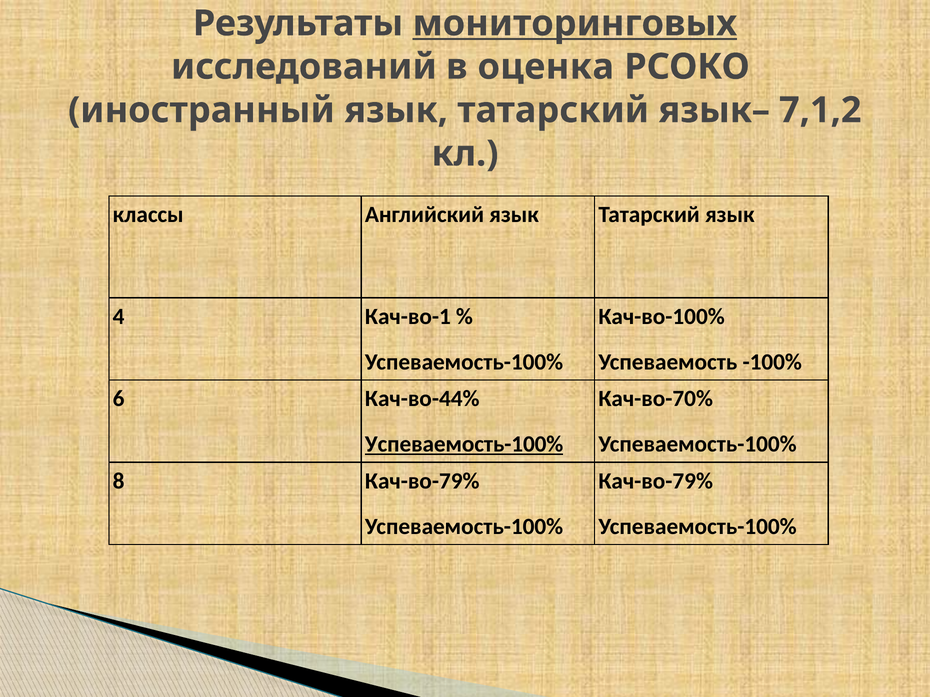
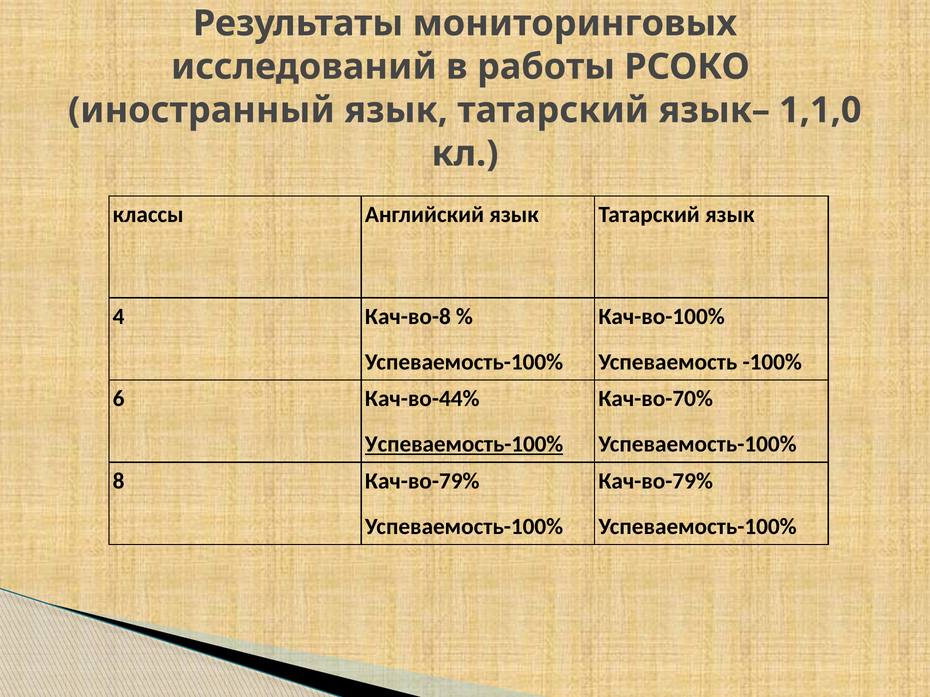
мониторинговых underline: present -> none (575, 23)
оценка: оценка -> работы (546, 67)
7,1,2: 7,1,2 -> 1,1,0 (820, 110)
Кач-во-1: Кач-во-1 -> Кач-во-8 (408, 317)
